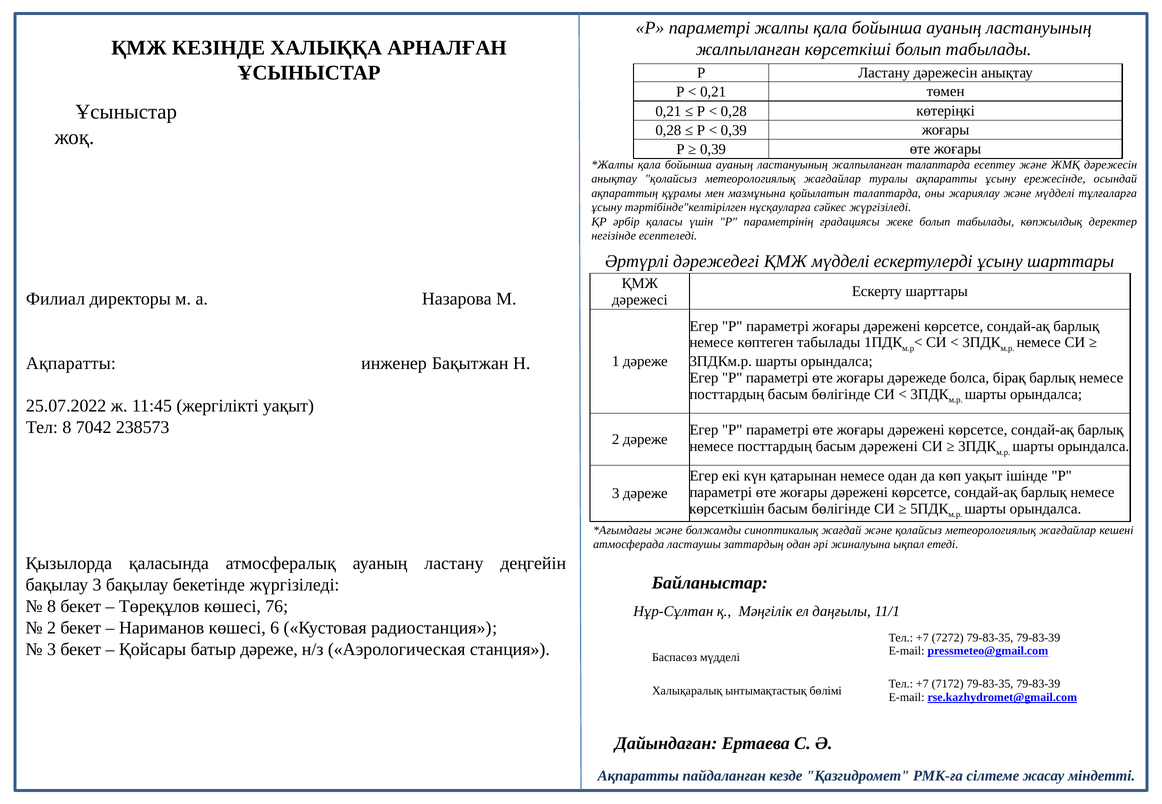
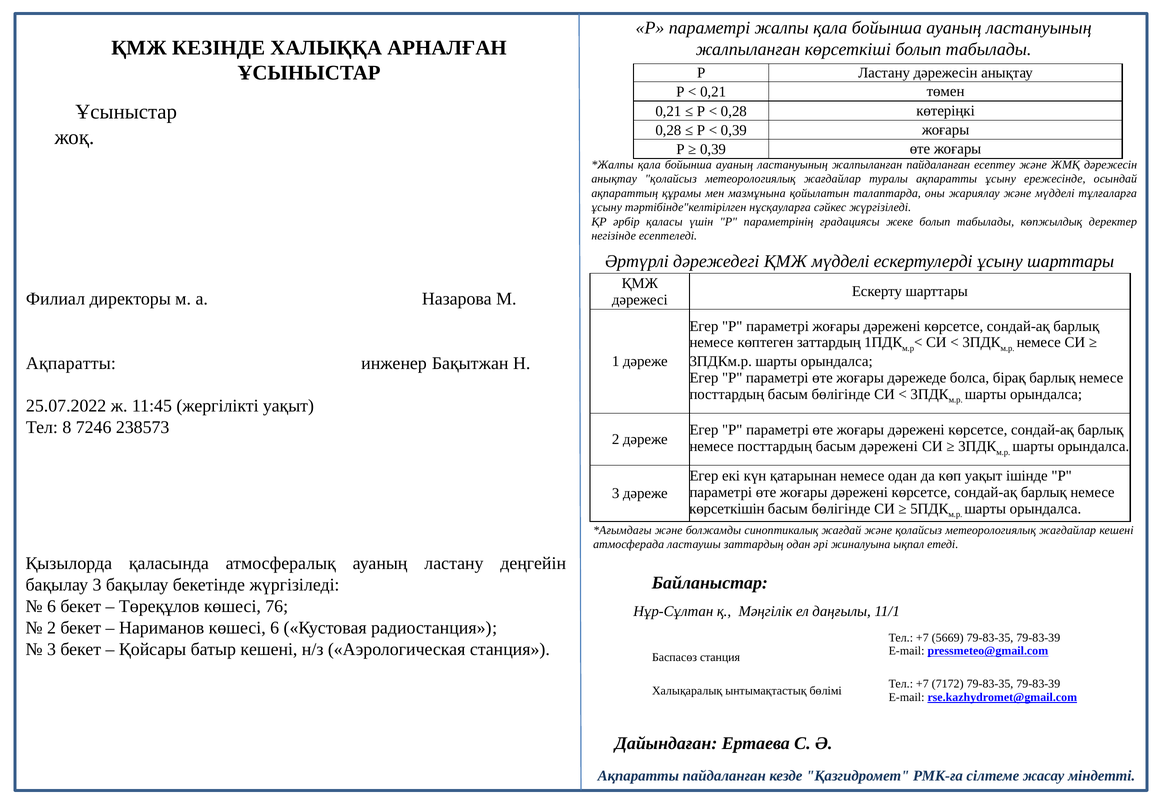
жалпыланған талаптарда: талаптарда -> пайдаланған (938, 165)
көптеген табылады: табылады -> заттардың (829, 343)
7042: 7042 -> 7246 (94, 428)
8: 8 -> 6 (52, 607)
7272: 7272 -> 5669 (948, 638)
батыр дәреже: дәреже -> кешені (269, 650)
Баспасөз мүдделі: мүдделі -> станция (720, 658)
